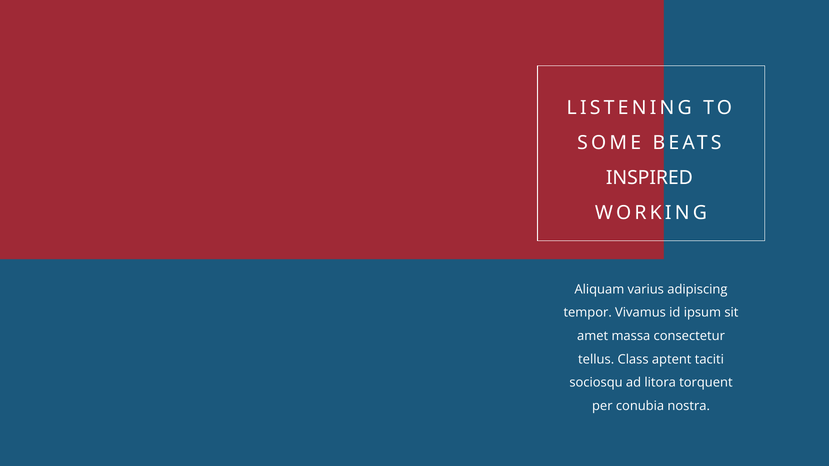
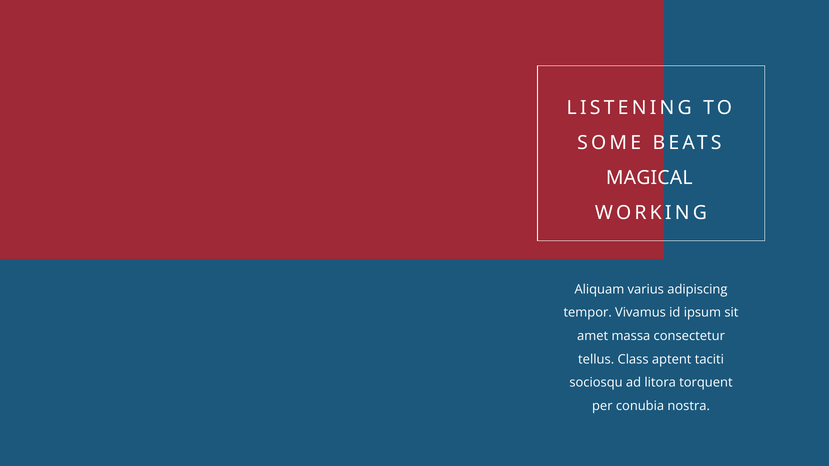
INSPIRED: INSPIRED -> MAGICAL (649, 178)
